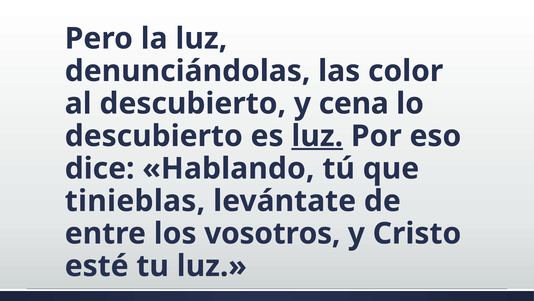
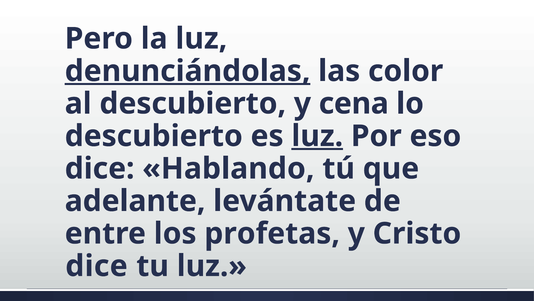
denunciándolas underline: none -> present (188, 71)
tinieblas: tinieblas -> adelante (135, 201)
vosotros: vosotros -> profetas (272, 233)
esté: esté -> dice (96, 266)
